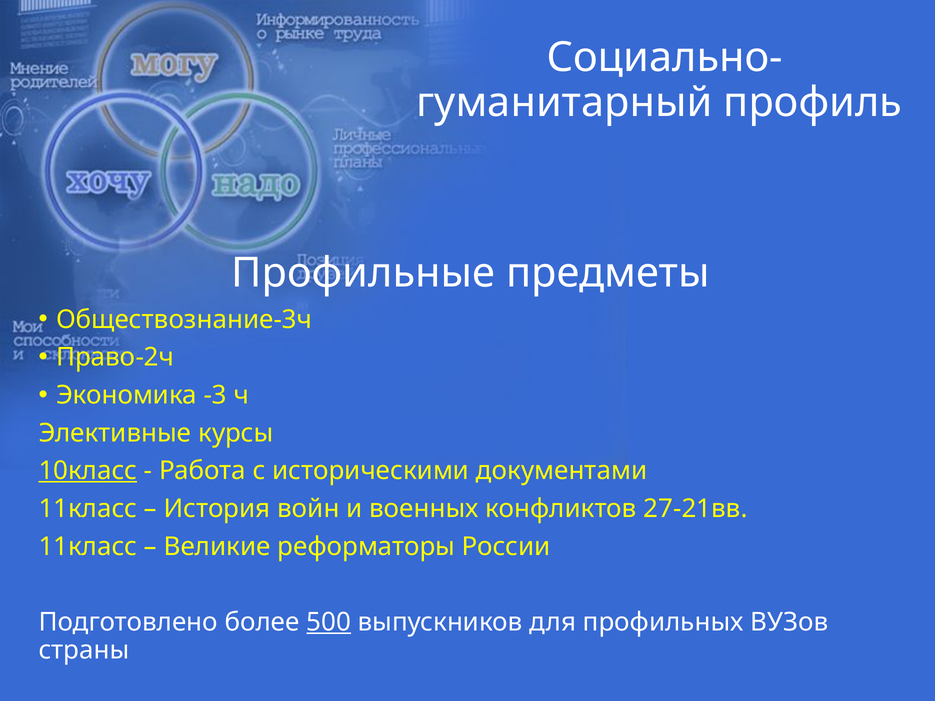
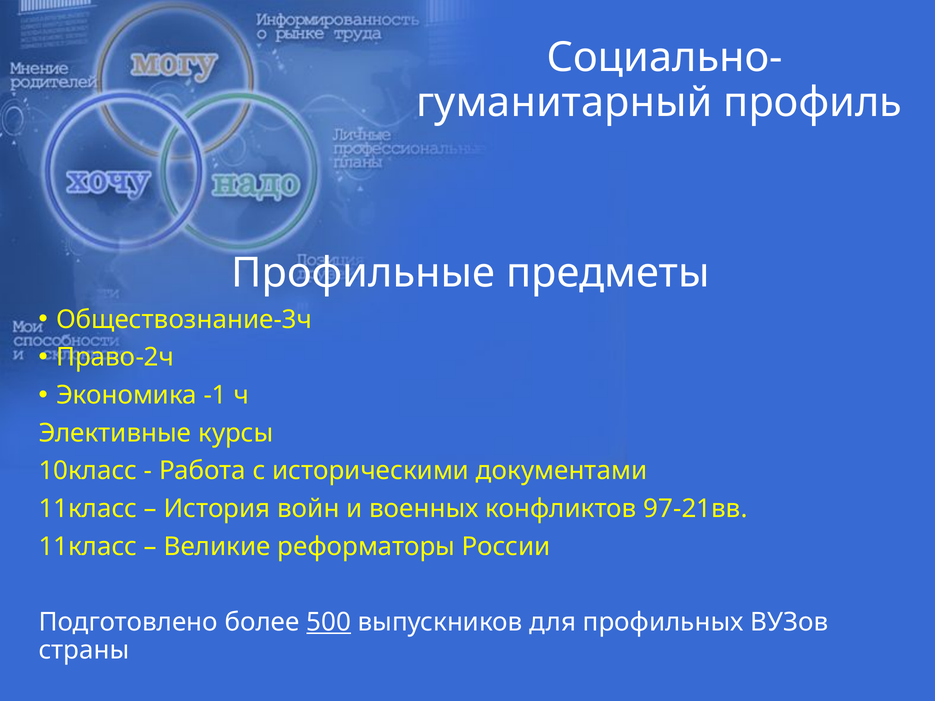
-3: -3 -> -1 (215, 395)
10класс underline: present -> none (88, 471)
27-21вв: 27-21вв -> 97-21вв (695, 509)
